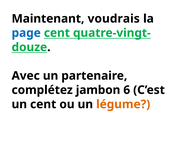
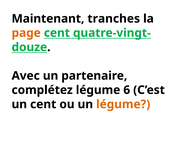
voudrais: voudrais -> tranches (114, 19)
page colour: blue -> orange (26, 33)
complétez jambon: jambon -> légume (98, 90)
